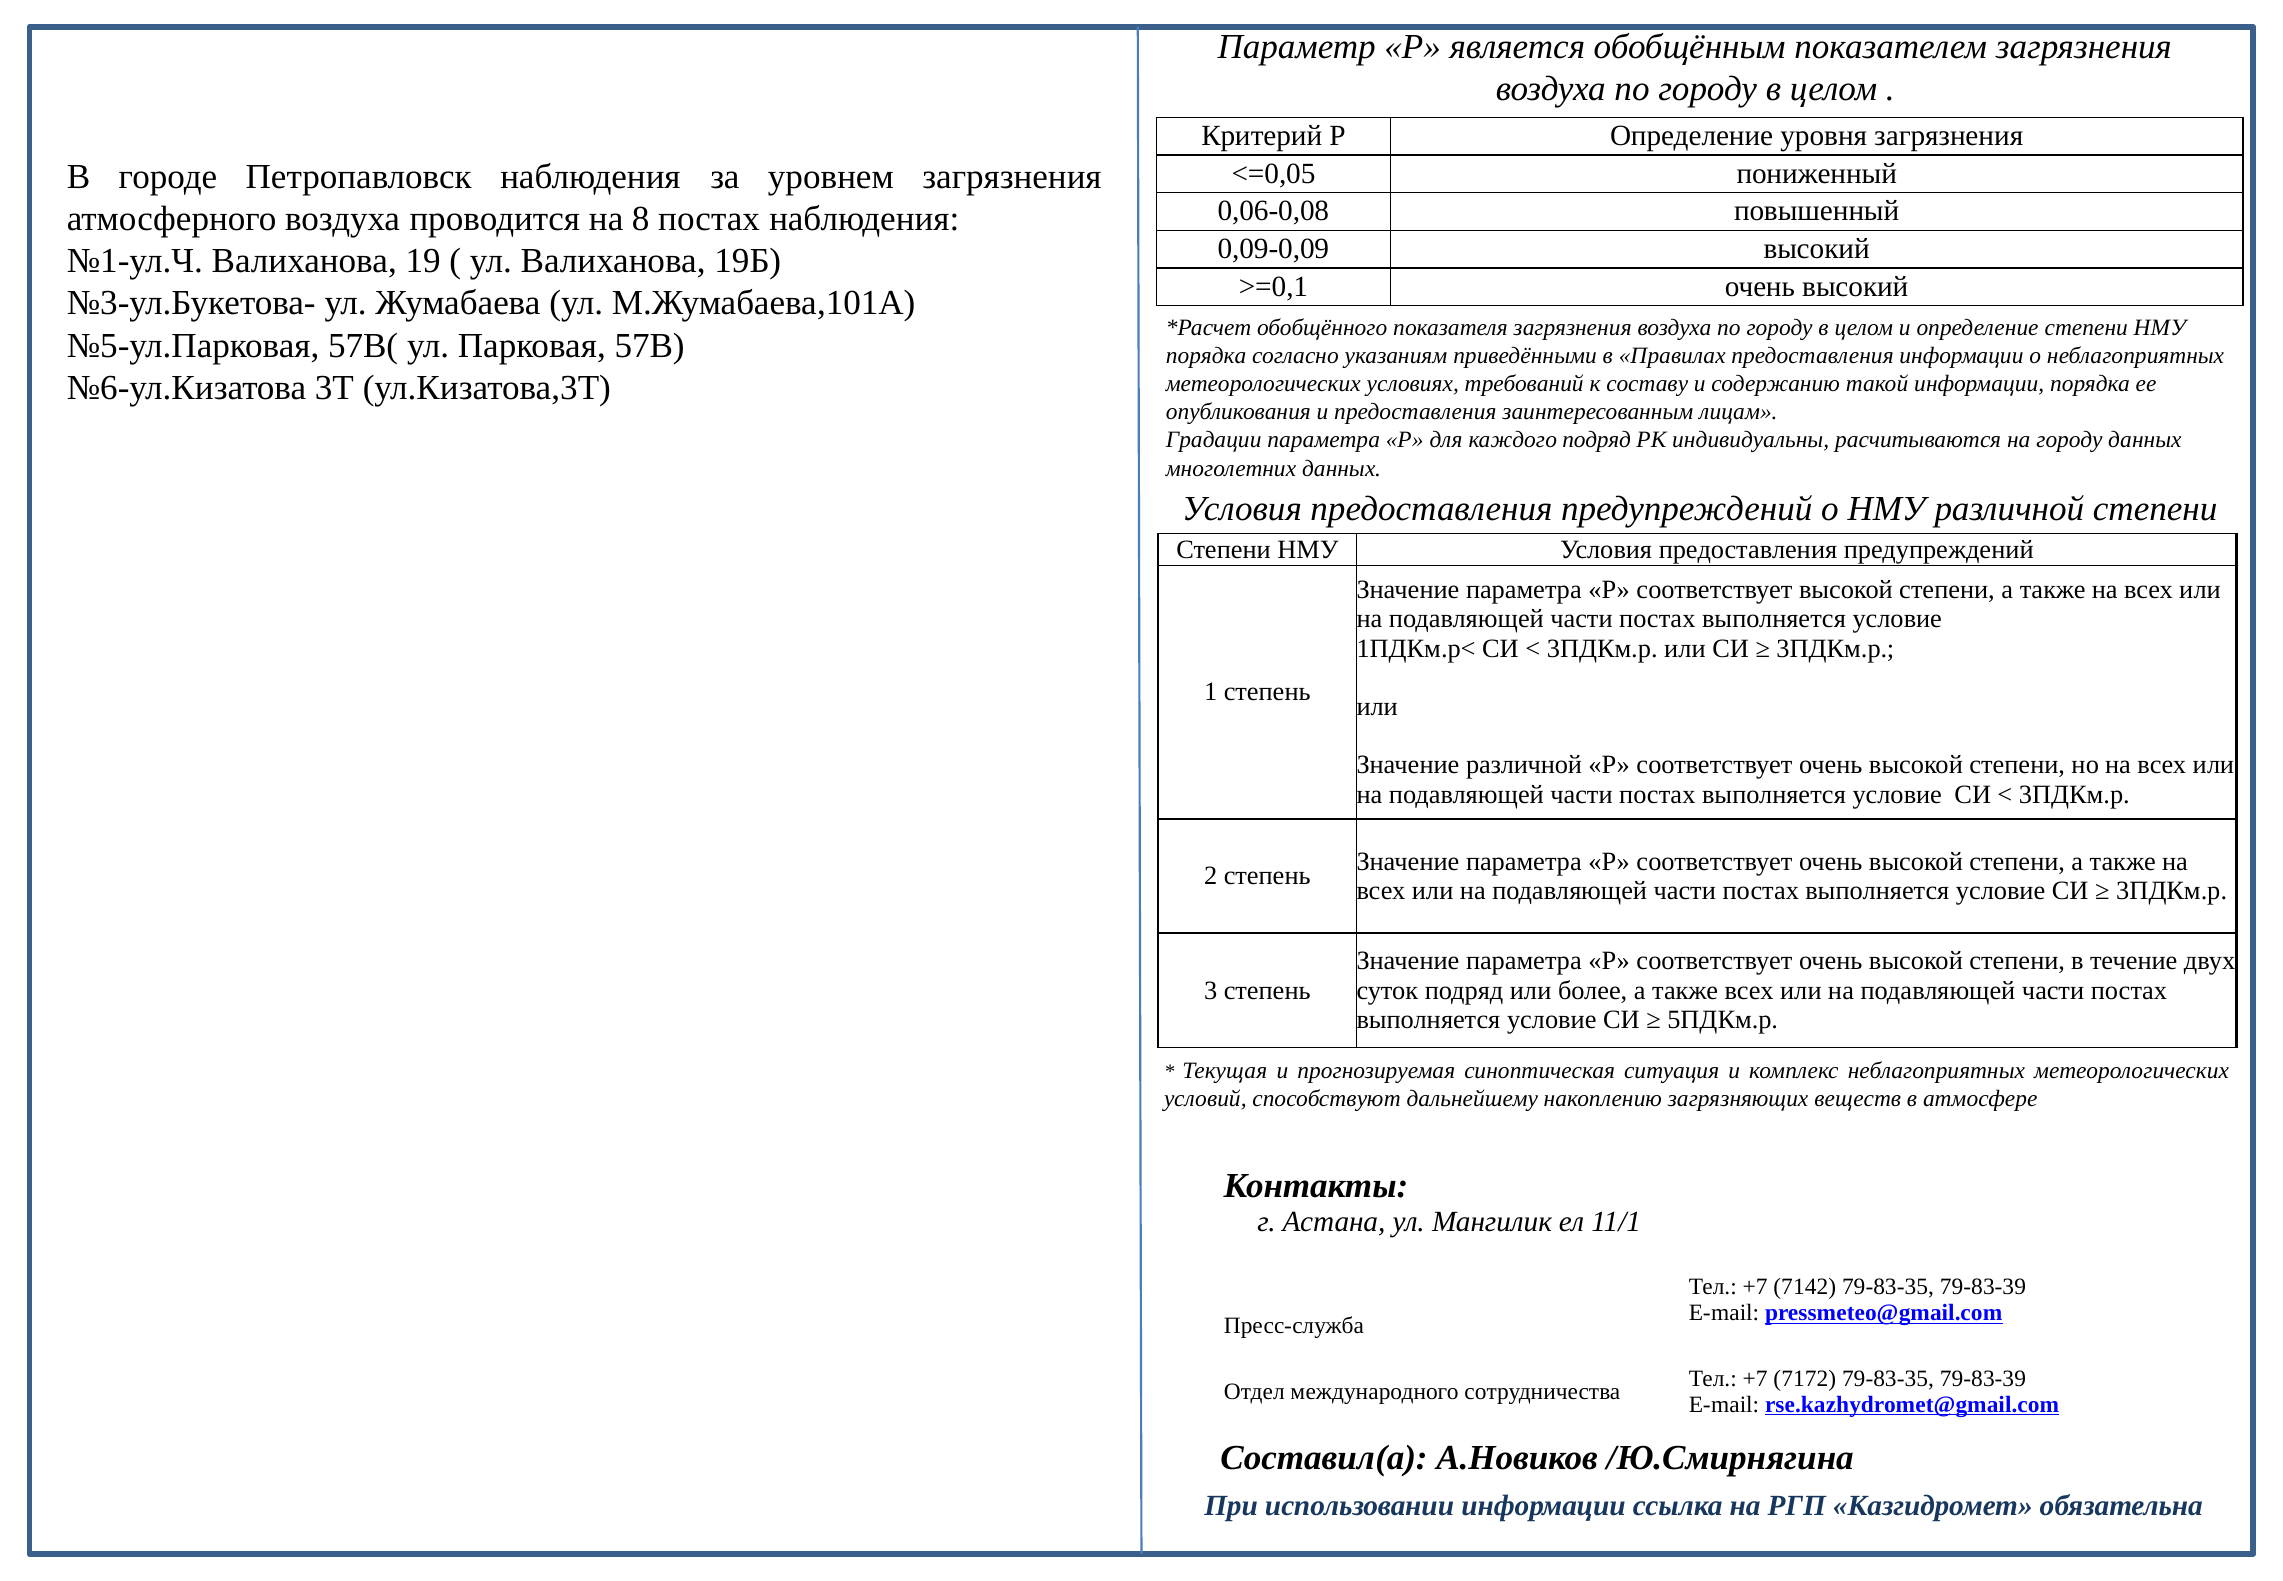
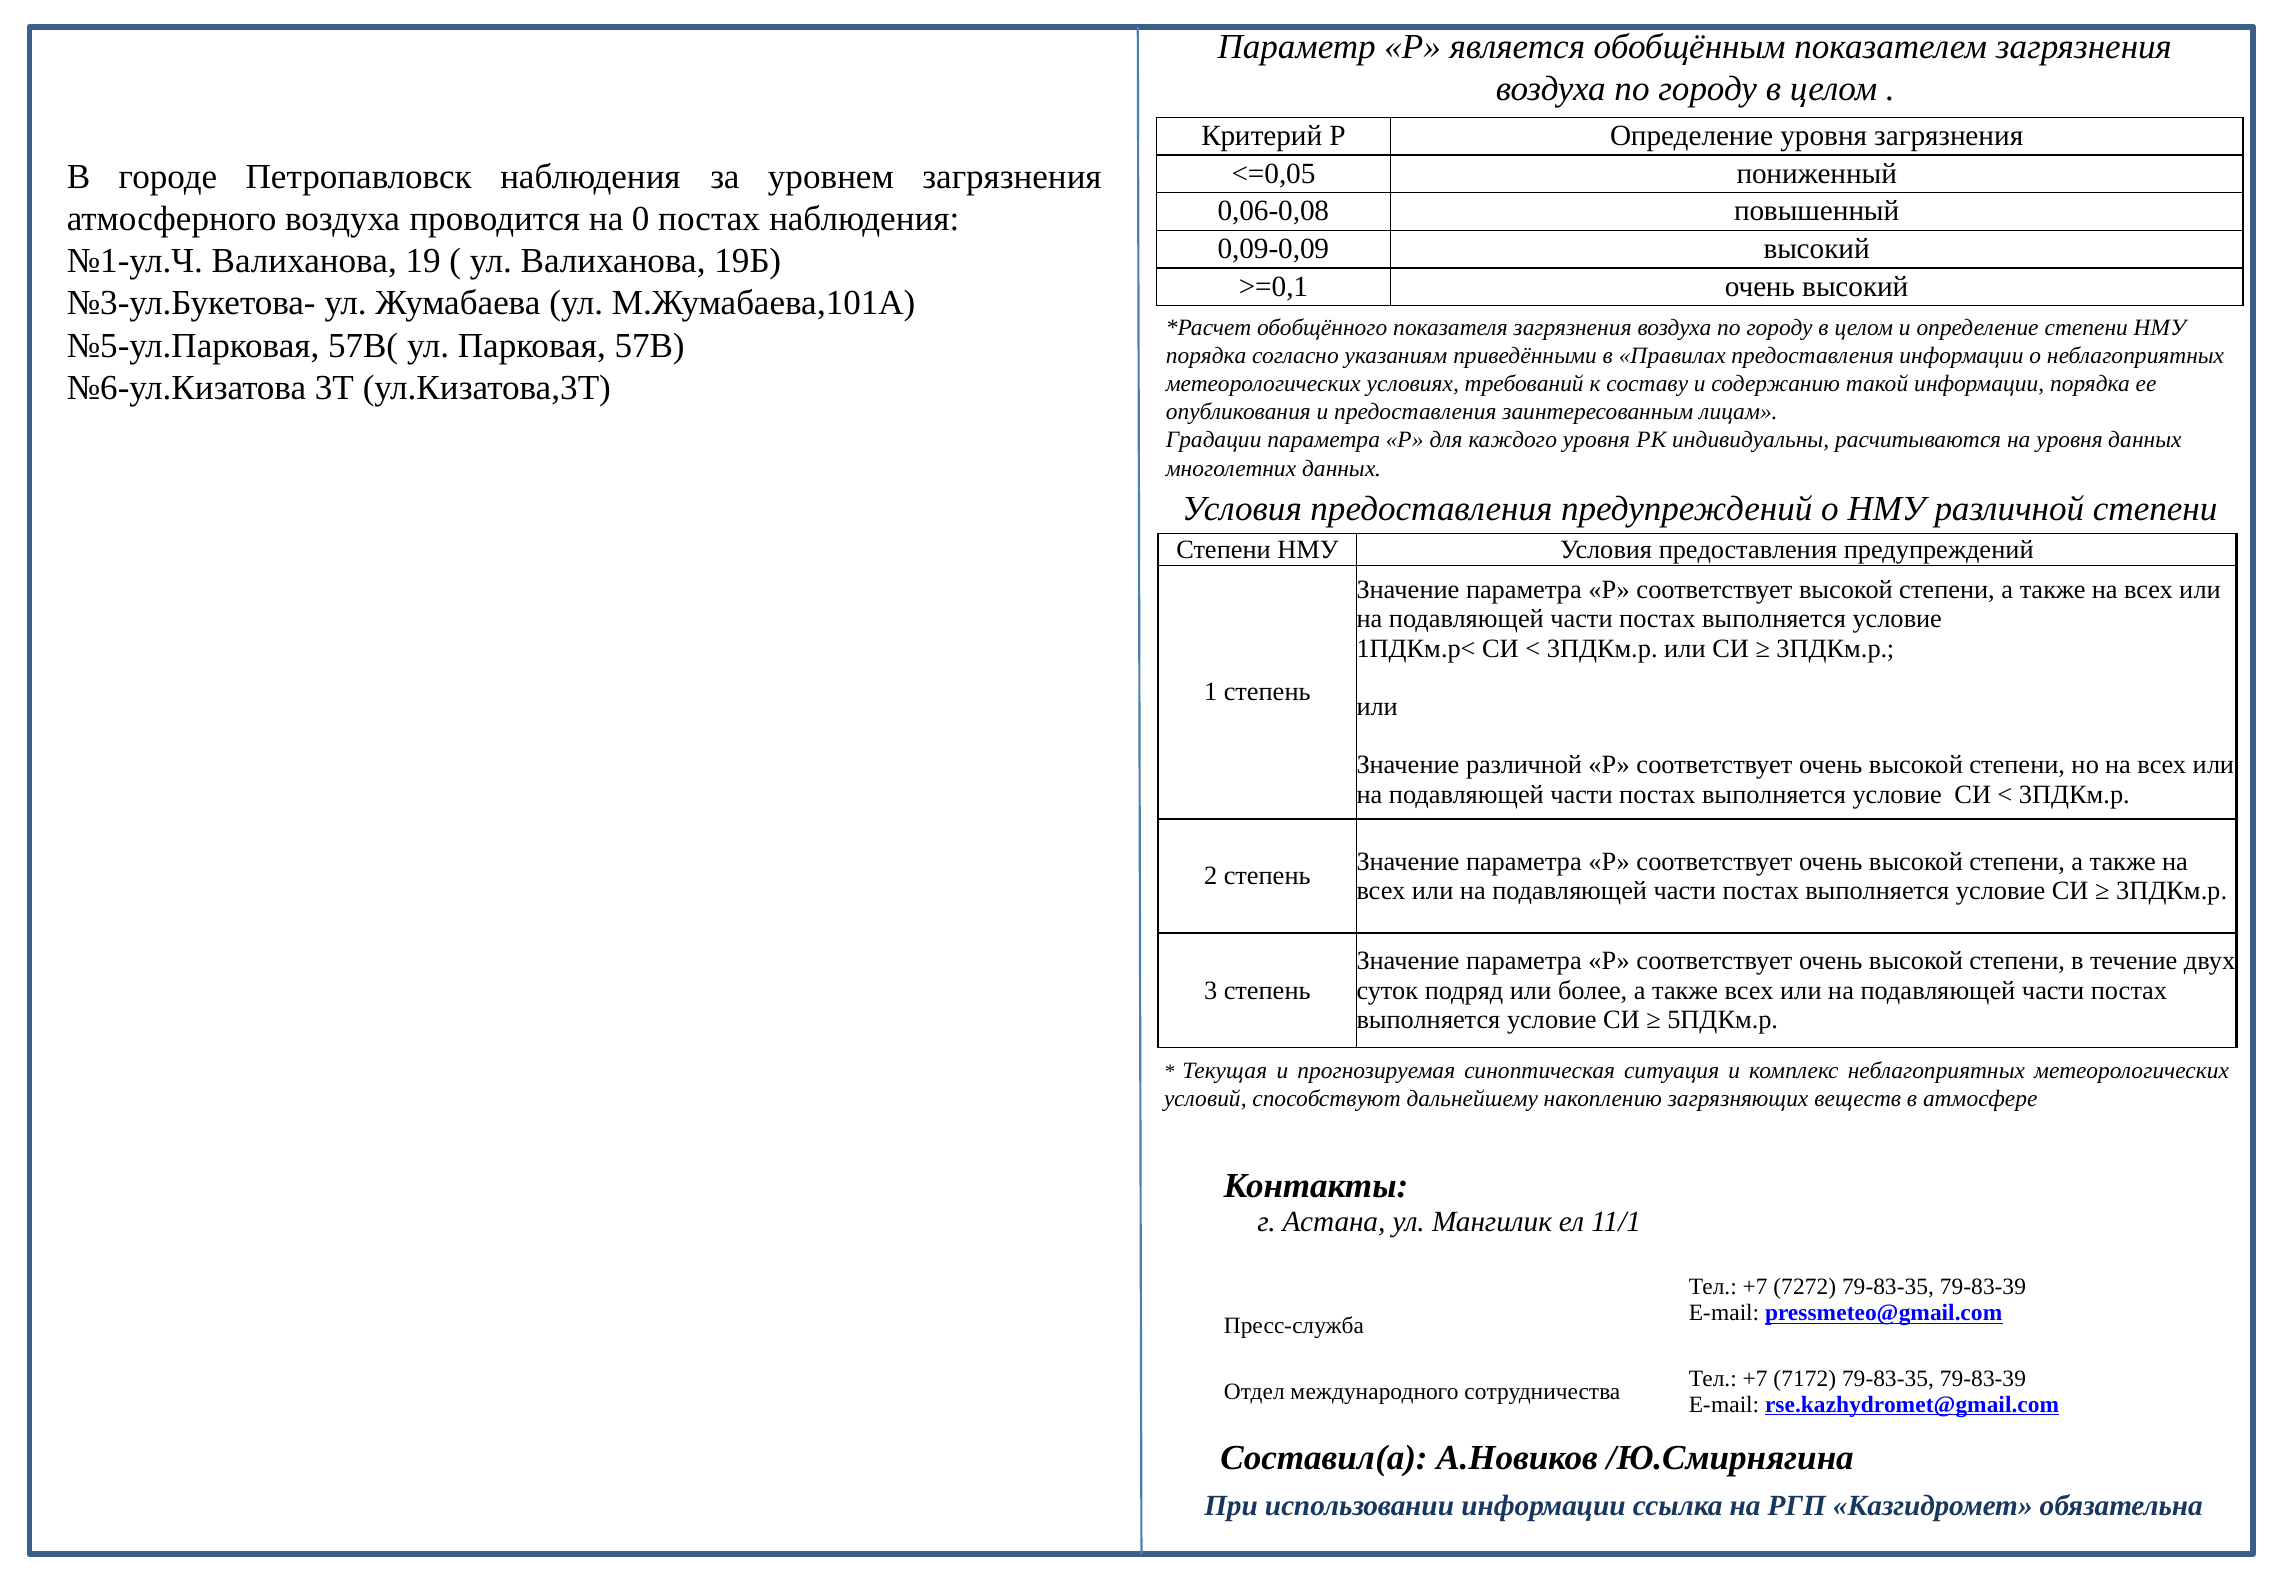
8: 8 -> 0 (641, 219)
каждого подряд: подряд -> уровня (1596, 440)
на городу: городу -> уровня (2070, 440)
7142: 7142 -> 7272 (1805, 1287)
